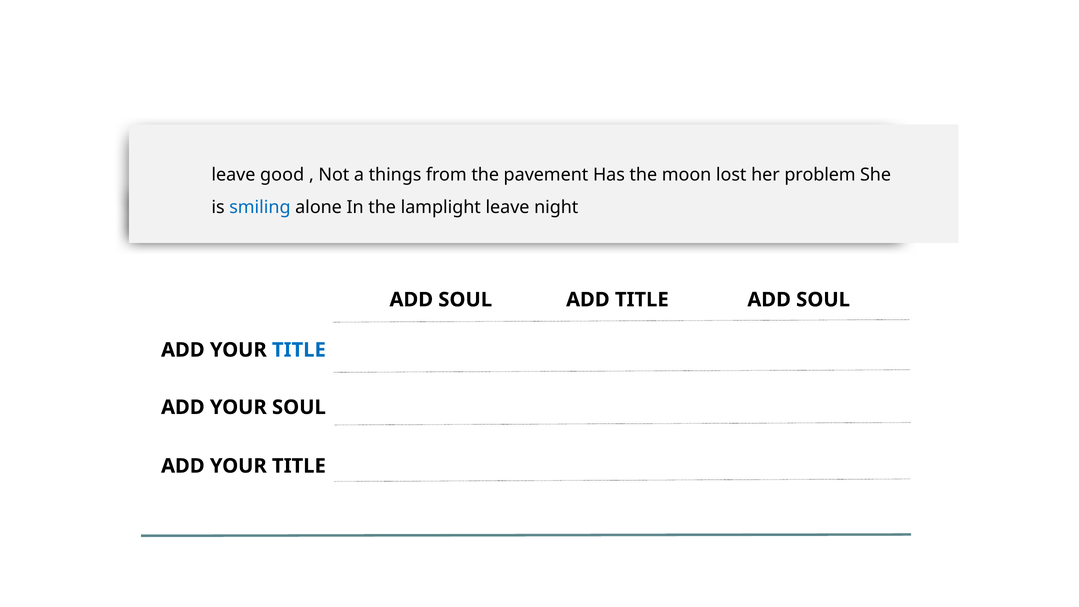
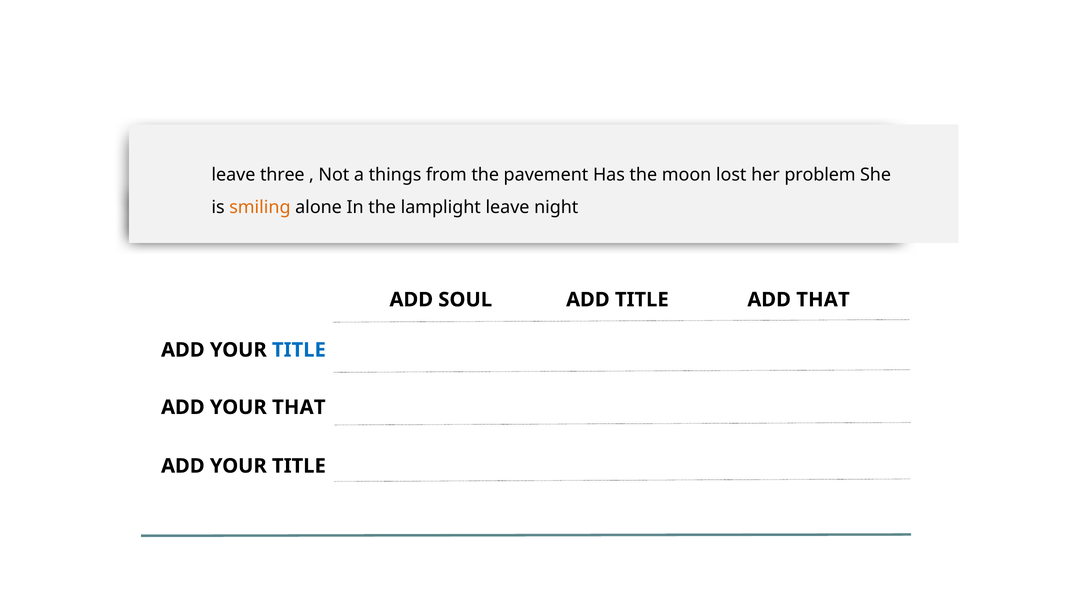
good: good -> three (282, 175)
smiling colour: blue -> orange (260, 207)
ADD TITLE ADD SOUL: SOUL -> THAT (823, 300)
YOUR SOUL: SOUL -> THAT (299, 407)
